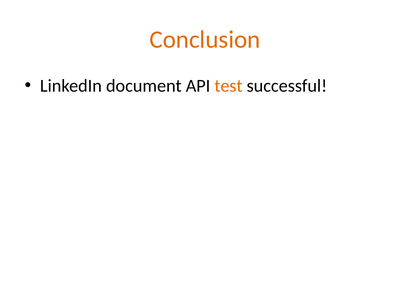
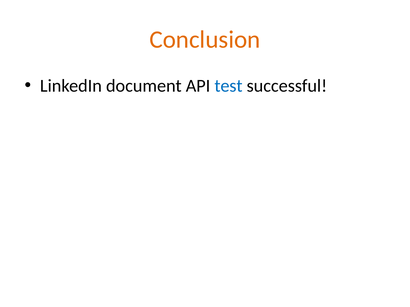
test colour: orange -> blue (228, 86)
